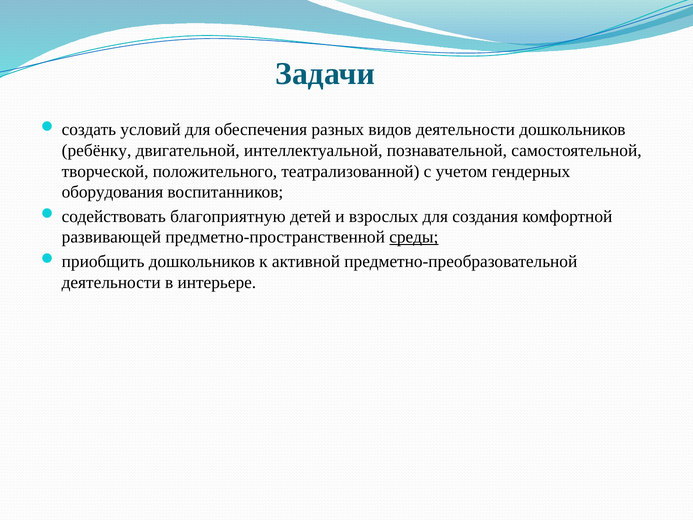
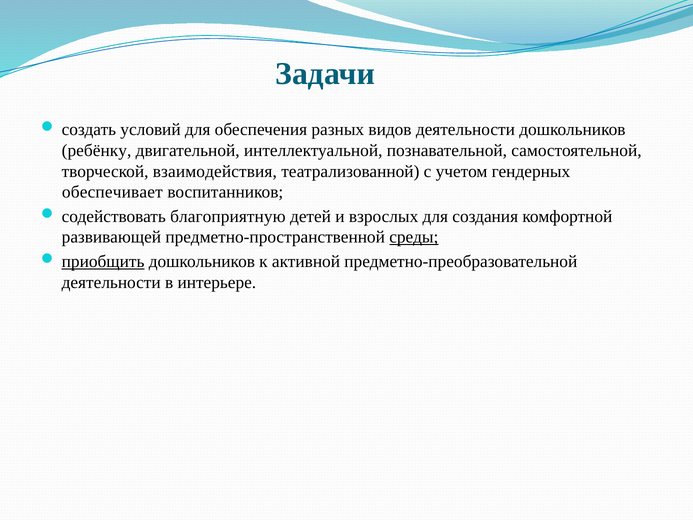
положительного: положительного -> взаимодействия (215, 171)
оборудования: оборудования -> обеспечивает (112, 192)
приобщить underline: none -> present (103, 261)
